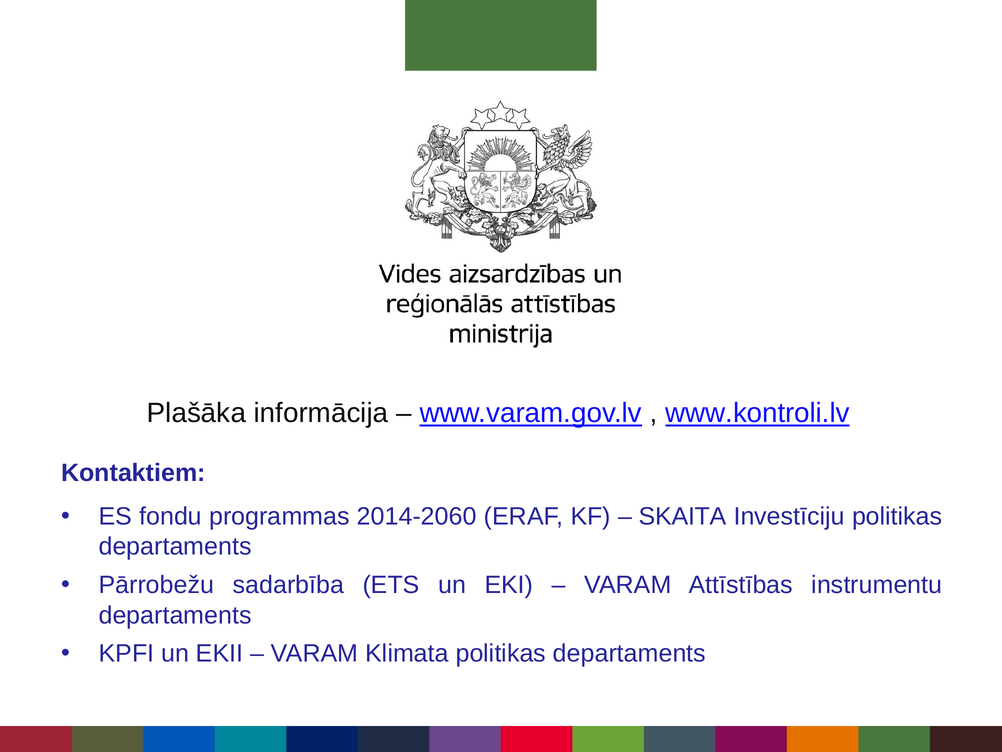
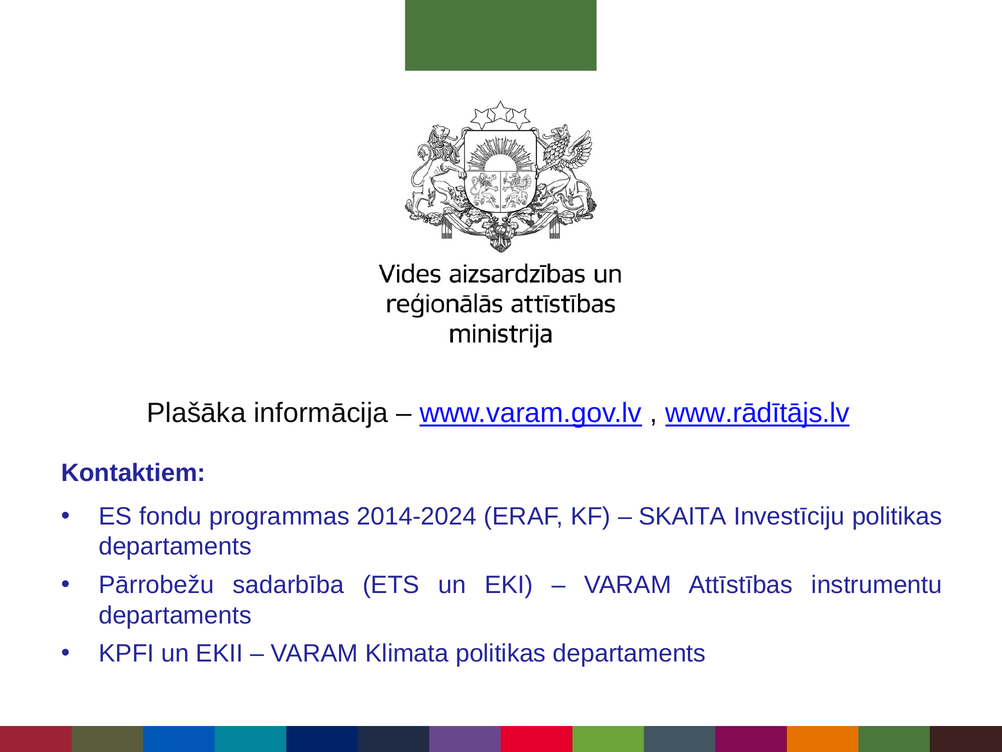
www.kontroli.lv: www.kontroli.lv -> www.rādītājs.lv (758, 413)
2014-2060: 2014-2060 -> 2014-2024 (417, 516)
